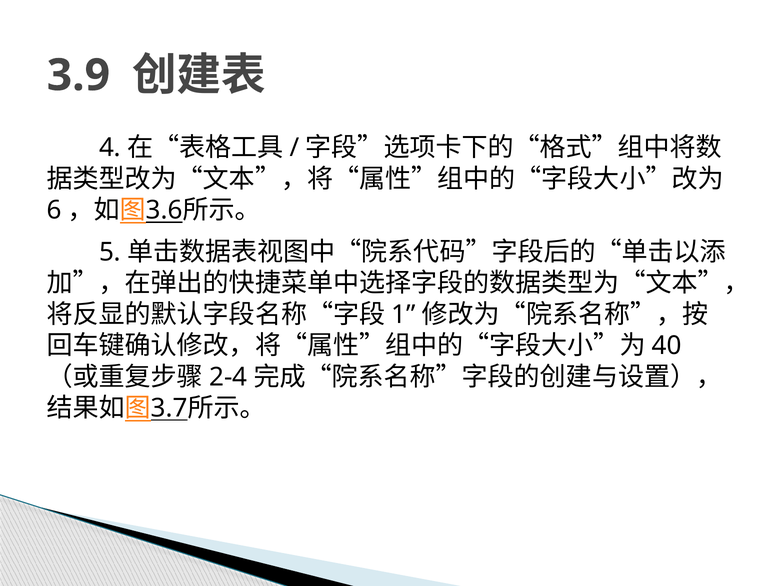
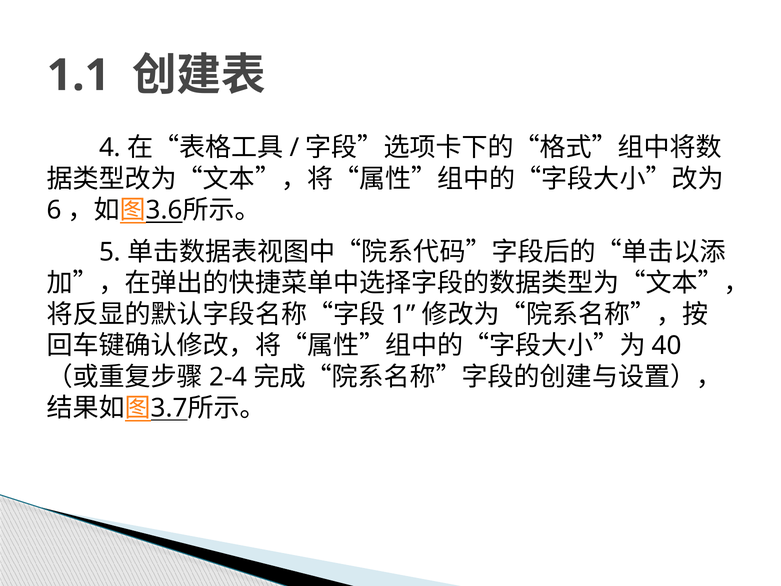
3.9: 3.9 -> 1.1 (78, 75)
